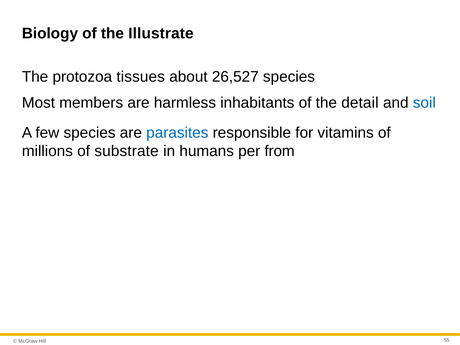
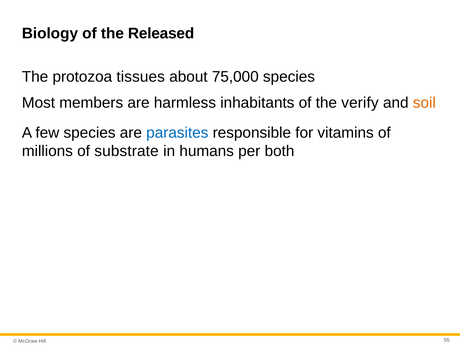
Illustrate: Illustrate -> Released (161, 33)
26,527: 26,527 -> 75,000 (235, 77)
detail: detail -> verify (360, 103)
soil colour: blue -> orange (424, 103)
from: from -> both (279, 151)
